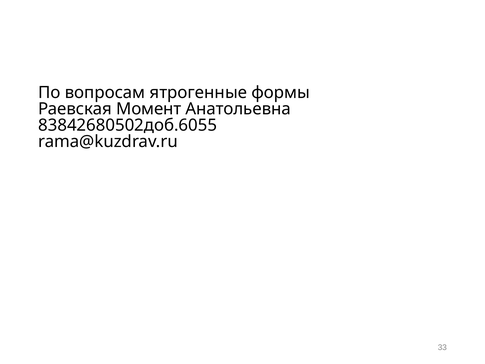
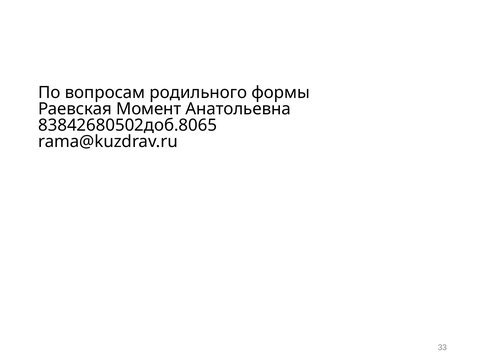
ятрогенные: ятрогенные -> родильного (198, 93)
83842680502доб.6055: 83842680502доб.6055 -> 83842680502доб.8065 (128, 125)
